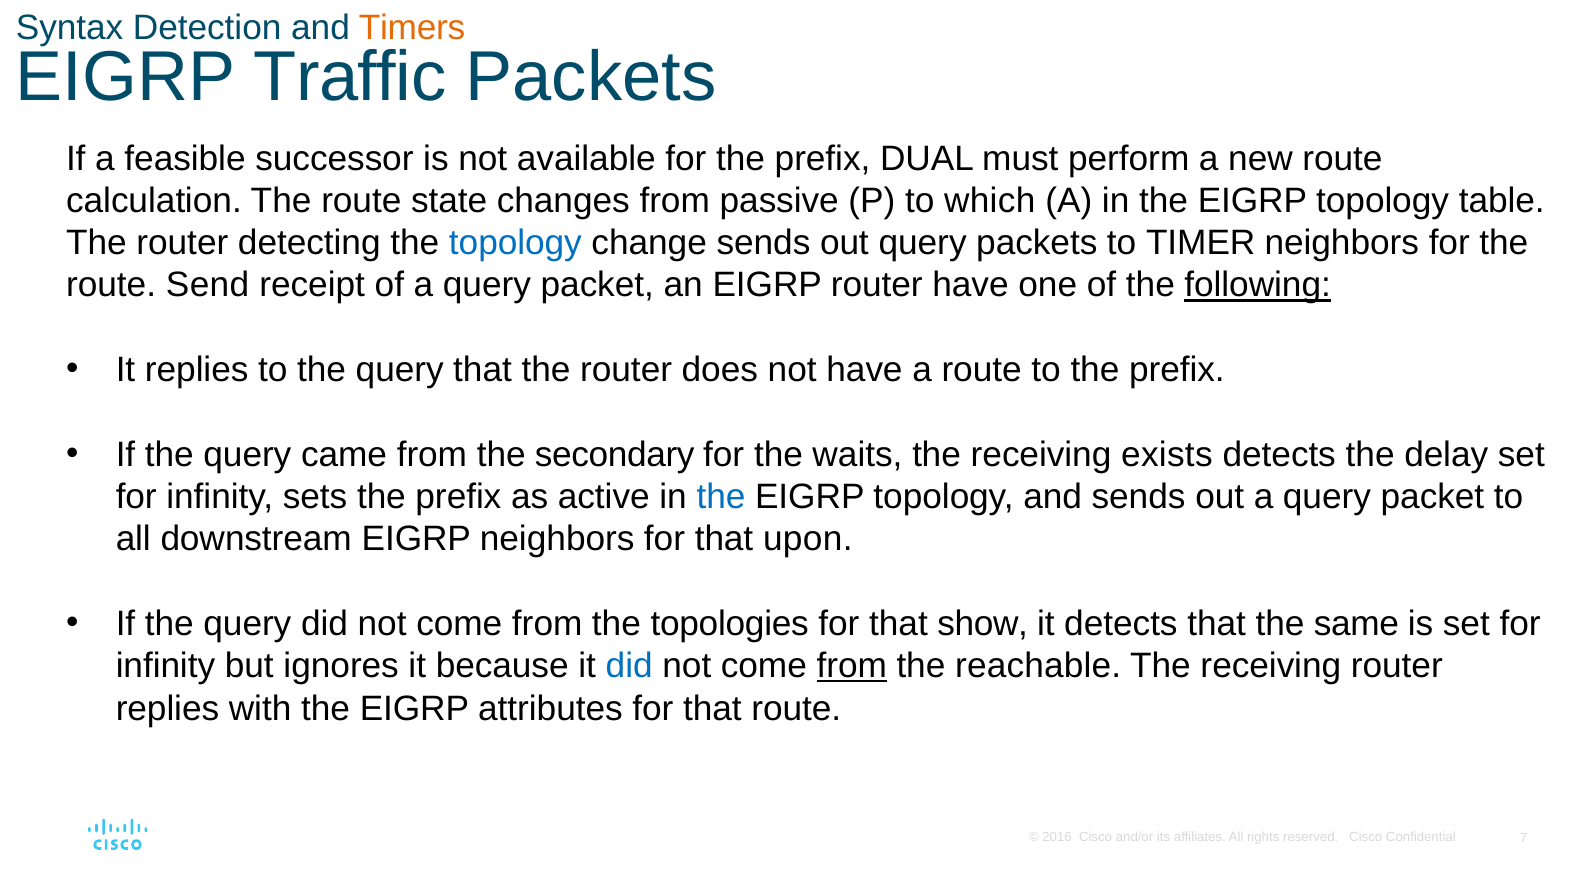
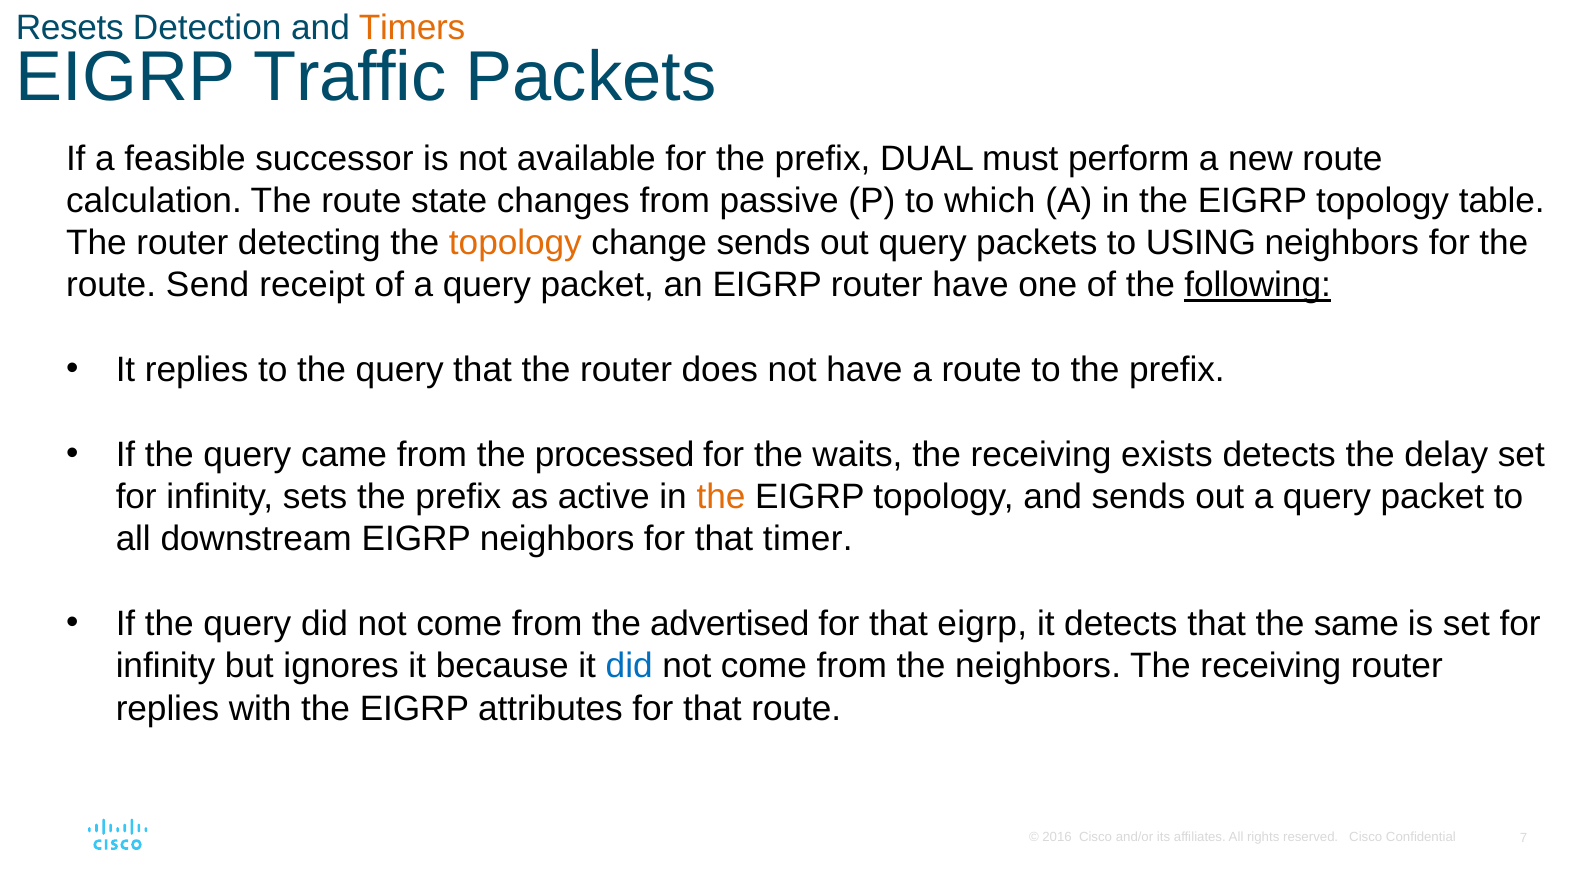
Syntax: Syntax -> Resets (70, 28)
topology colour: blue -> orange (515, 243)
TIMER: TIMER -> USING (1201, 243)
secondary: secondary -> processed (615, 454)
the colour: blue -> orange (721, 497)
upon: upon -> timer (808, 539)
topologies: topologies -> advertised (730, 624)
that show: show -> eigrp (982, 624)
from underline: present -> none (852, 666)
the reachable: reachable -> neighbors (1038, 666)
